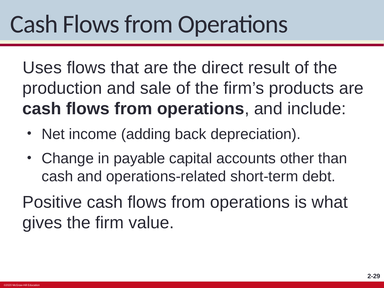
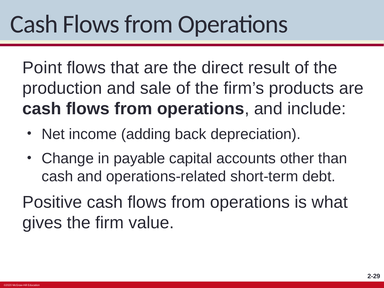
Uses: Uses -> Point (42, 68)
